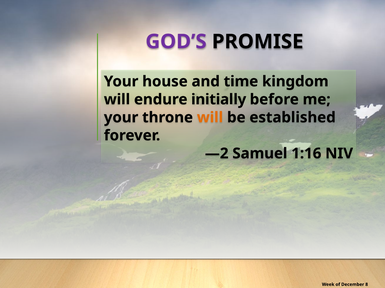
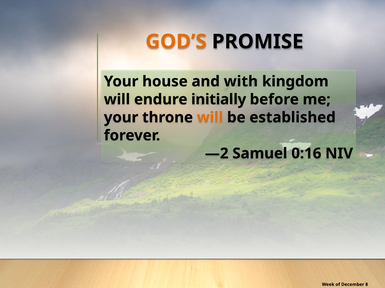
GOD’S colour: purple -> orange (176, 42)
time: time -> with (241, 82)
1:16: 1:16 -> 0:16 (306, 154)
